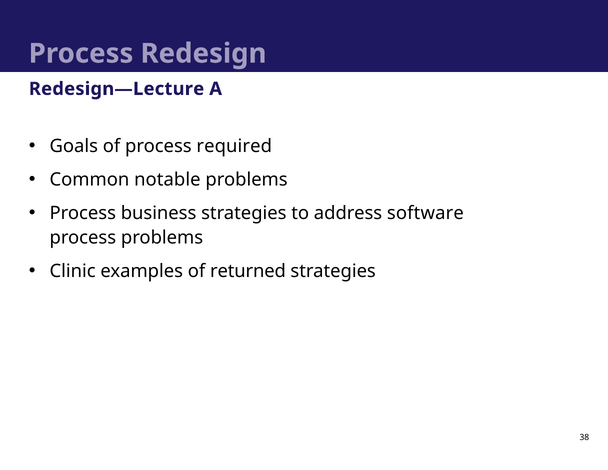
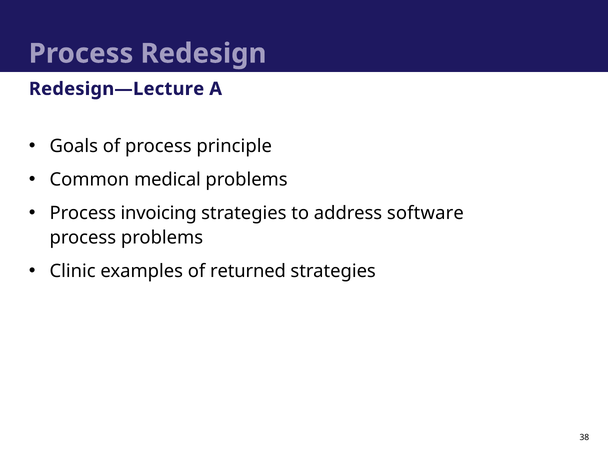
required: required -> principle (234, 146)
notable: notable -> medical (168, 180)
business: business -> invoicing (159, 213)
